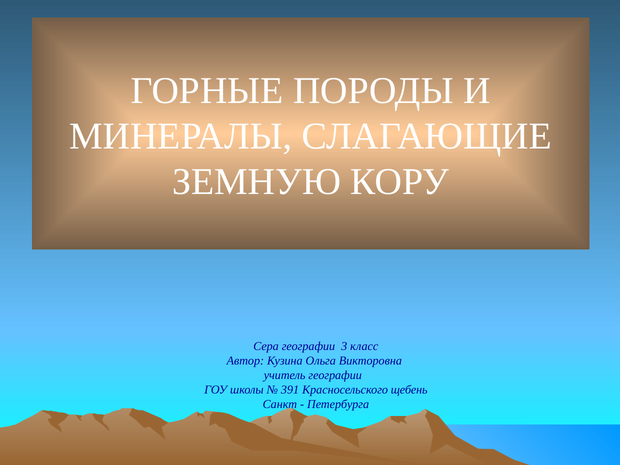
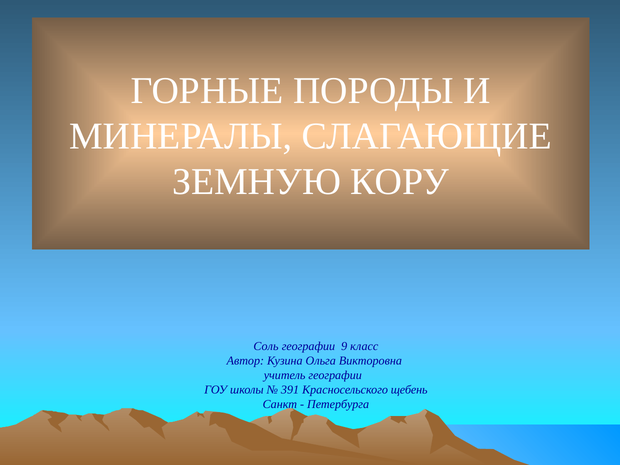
Сера: Сера -> Соль (266, 346)
3: 3 -> 9 (344, 346)
